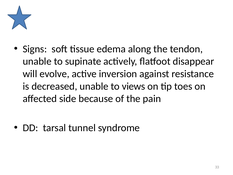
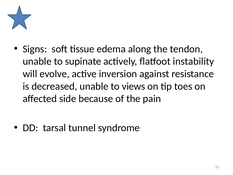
disappear: disappear -> instability (193, 61)
